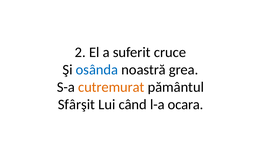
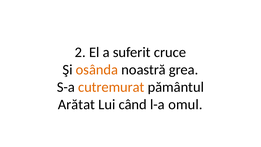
osânda colour: blue -> orange (97, 70)
Sfârşit: Sfârşit -> Arătat (76, 104)
ocara: ocara -> omul (185, 104)
